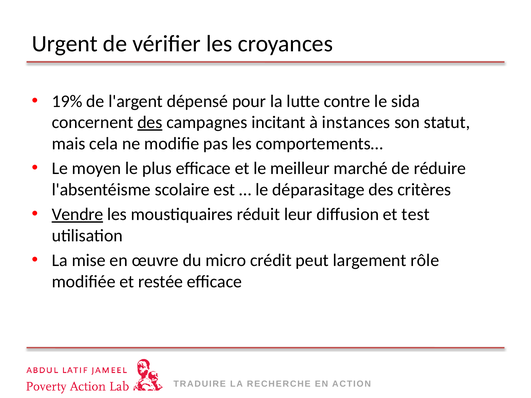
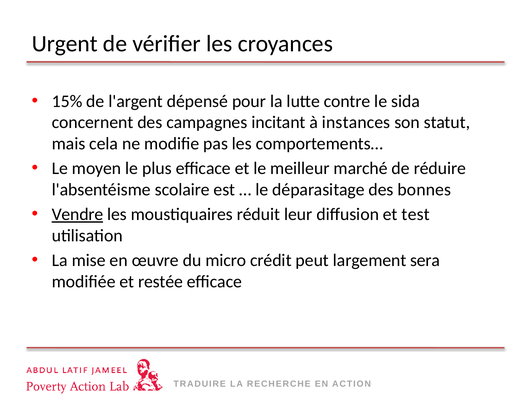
19%: 19% -> 15% (67, 101)
des underline: present -> none (150, 122)
critères: critères -> bonnes (424, 190)
rôle: rôle -> sera (425, 261)
